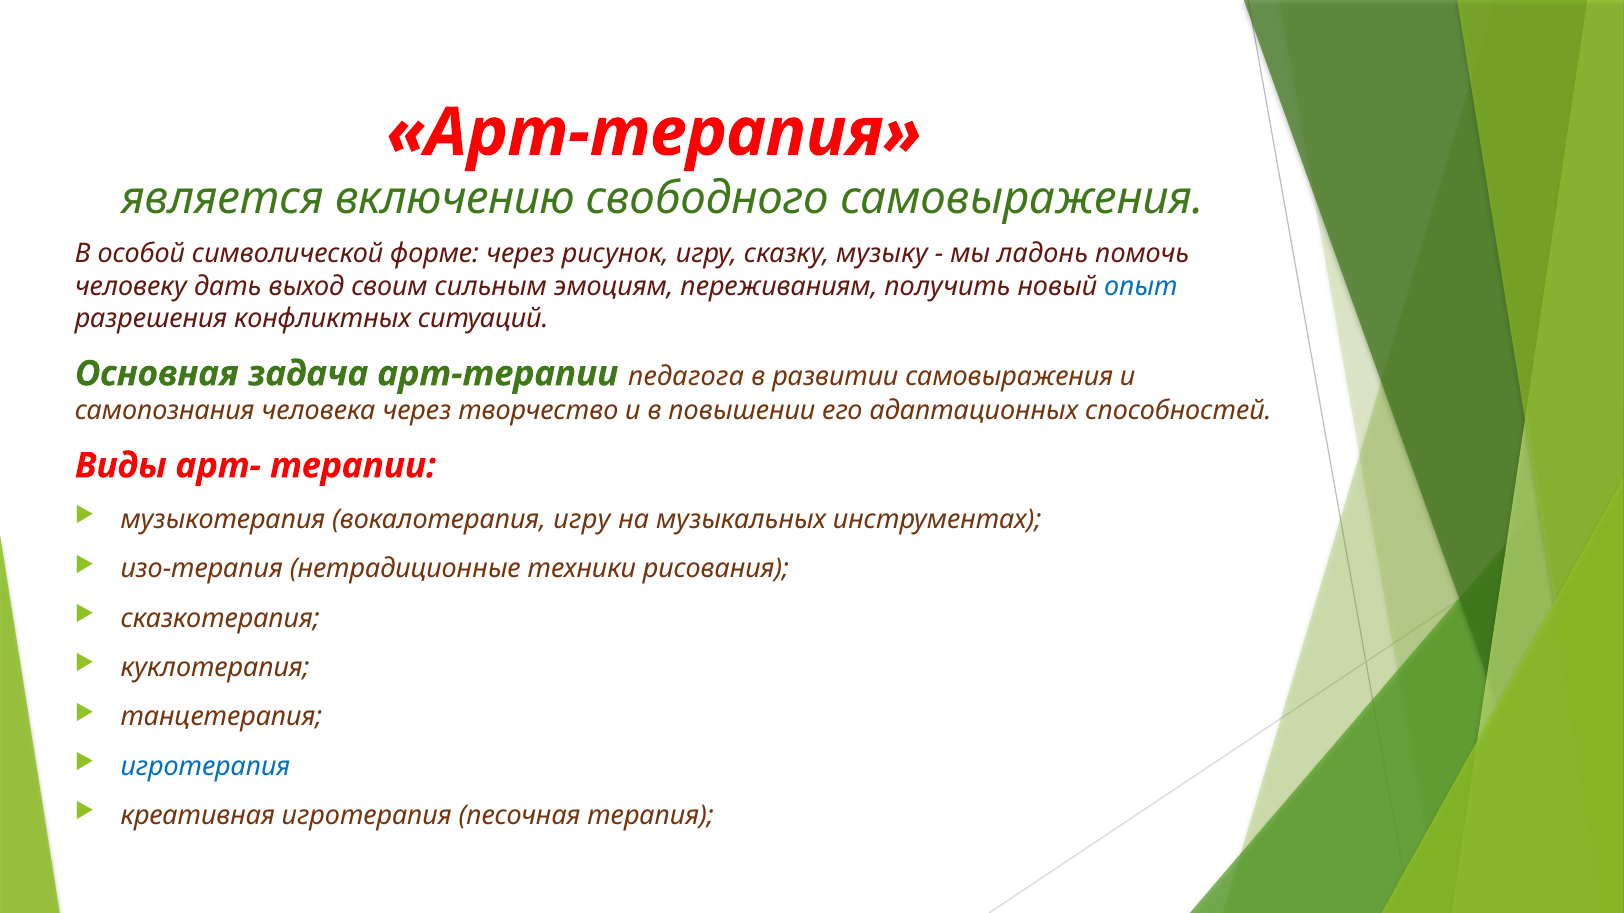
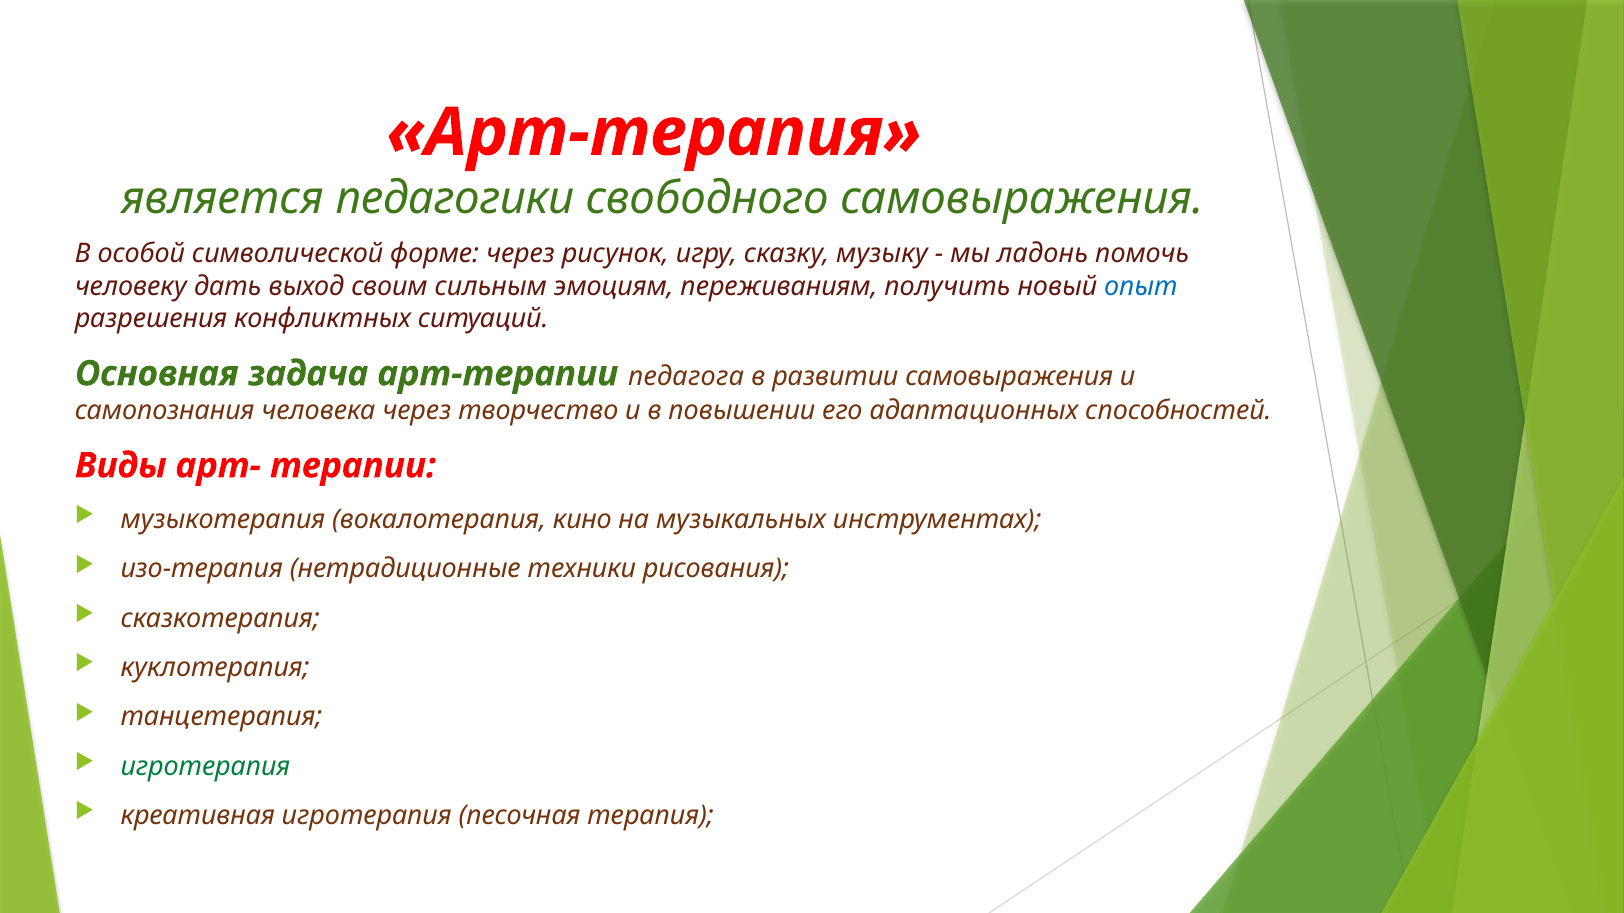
включению: включению -> педагогики (455, 199)
вокалотерапия игру: игру -> кино (582, 520)
игротерапия colour: blue -> green (205, 767)
